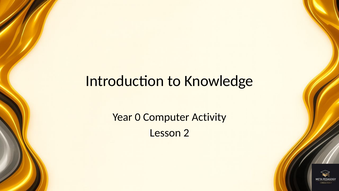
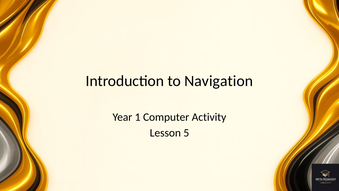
Knowledge: Knowledge -> Navigation (219, 81)
0: 0 -> 1 (138, 117)
2: 2 -> 5 (186, 133)
